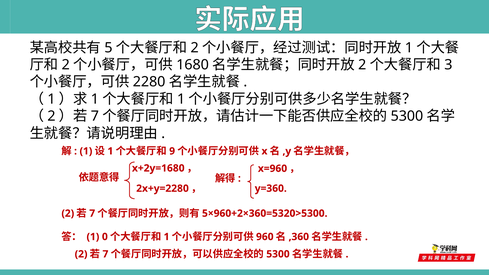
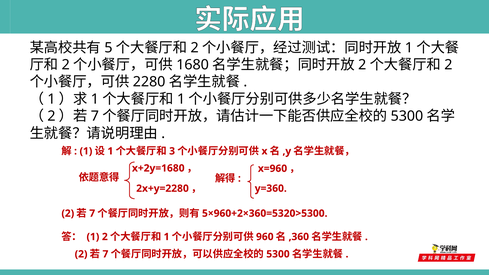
3: 3 -> 2 (448, 65)
9: 9 -> 3 (172, 151)
1 0: 0 -> 2 (105, 237)
